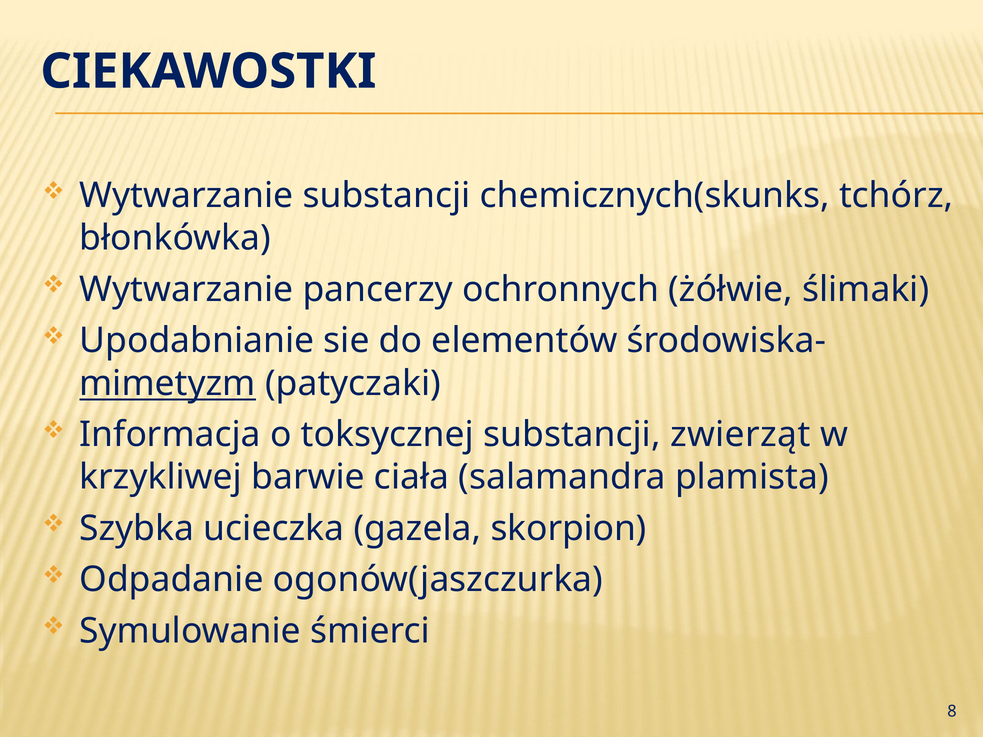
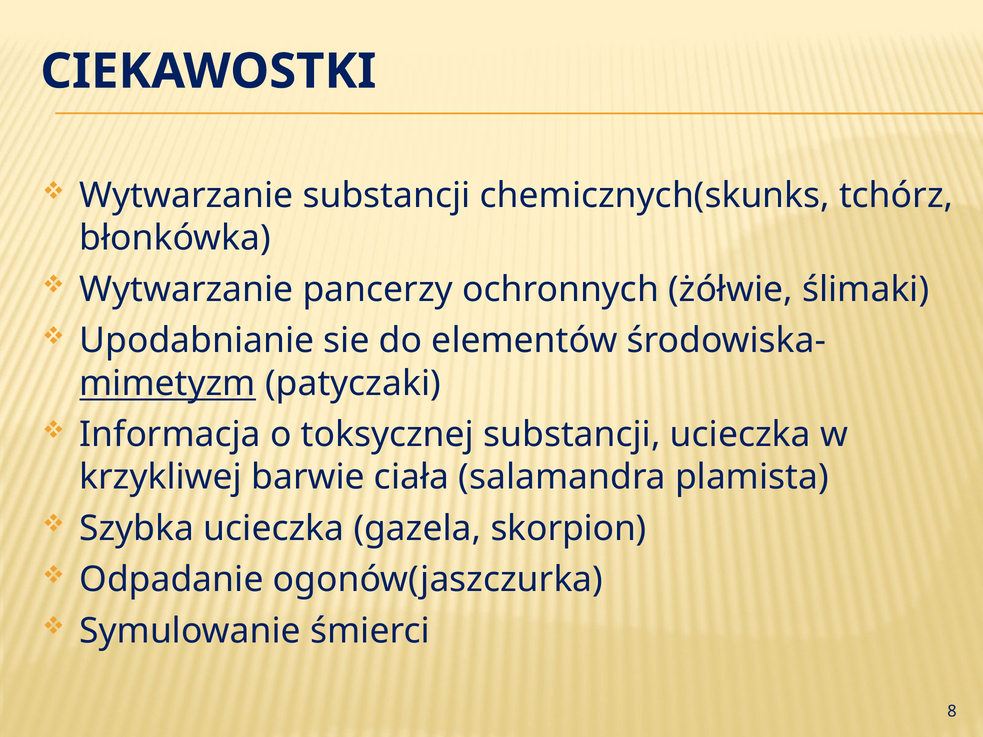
substancji zwierząt: zwierząt -> ucieczka (740, 435)
